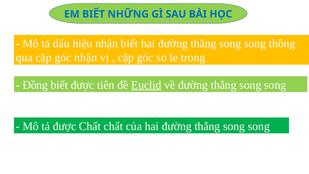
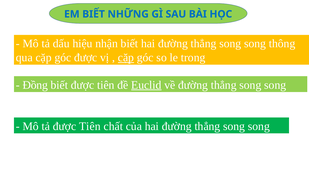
góc nhận: nhận -> được (86, 57)
cặp underline: none -> present (126, 57)
tả được Chất: Chất -> Tiên (90, 126)
